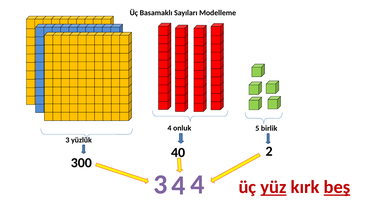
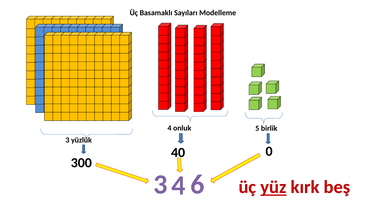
2: 2 -> 0 (269, 152)
4 4: 4 -> 6 (198, 185)
beş underline: present -> none (337, 188)
